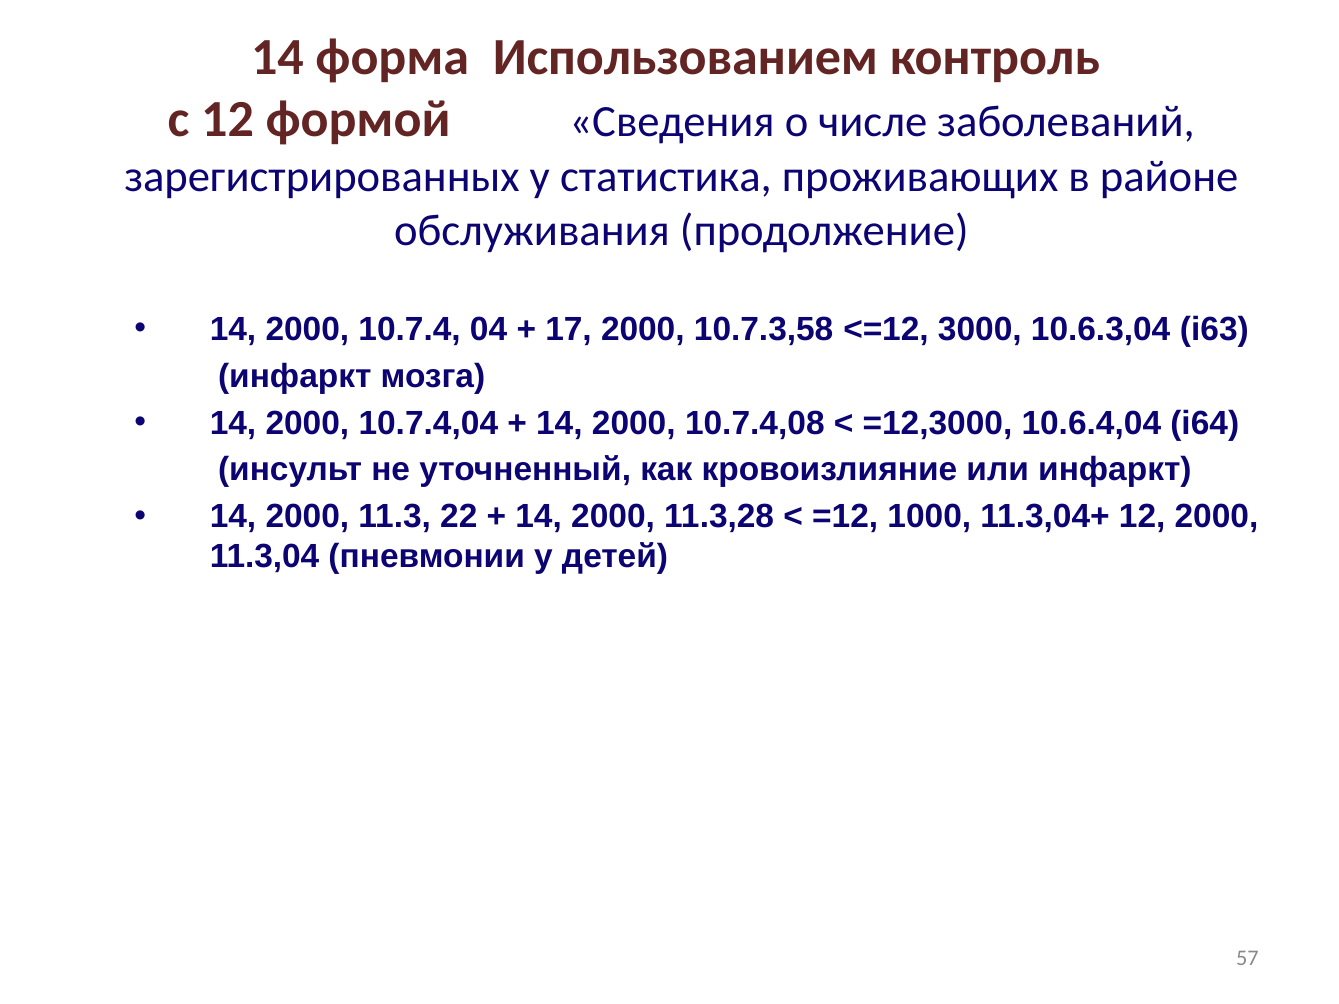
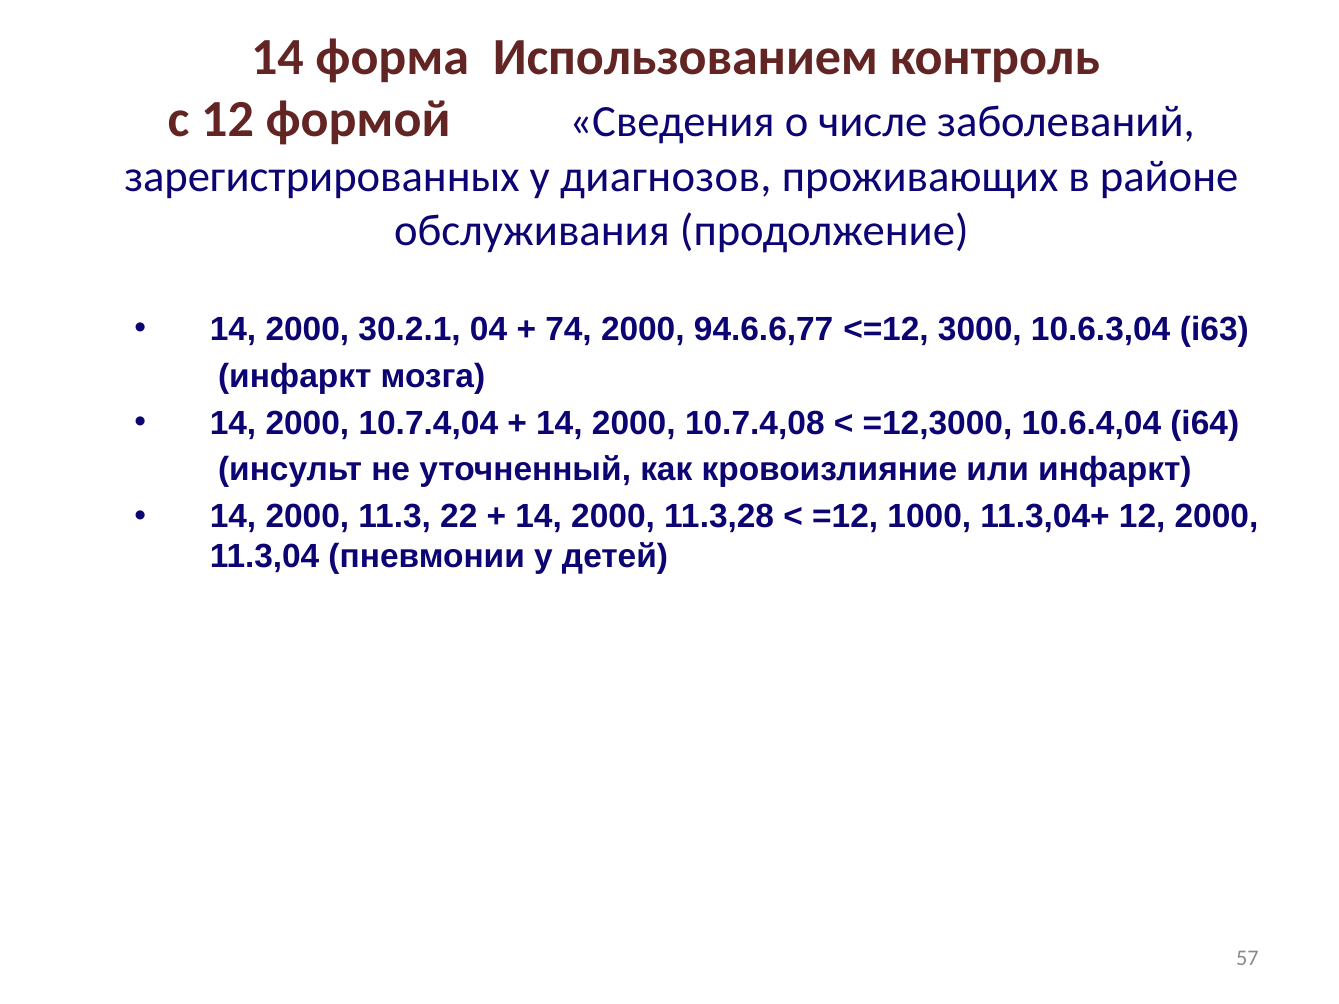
статистика: статистика -> диагнозов (666, 177)
10.7.4: 10.7.4 -> 30.2.1 (410, 329)
17: 17 -> 74 (569, 329)
10.7.3,58: 10.7.3,58 -> 94.6.6,77 (764, 329)
